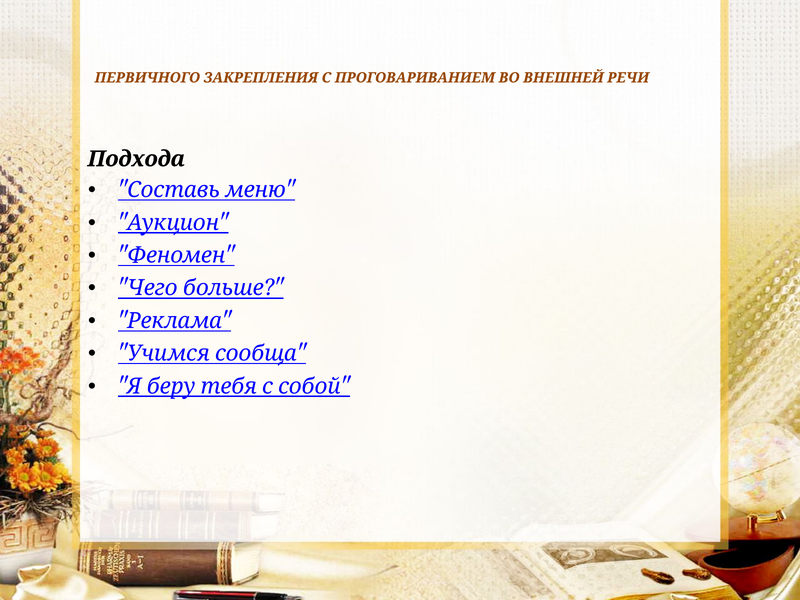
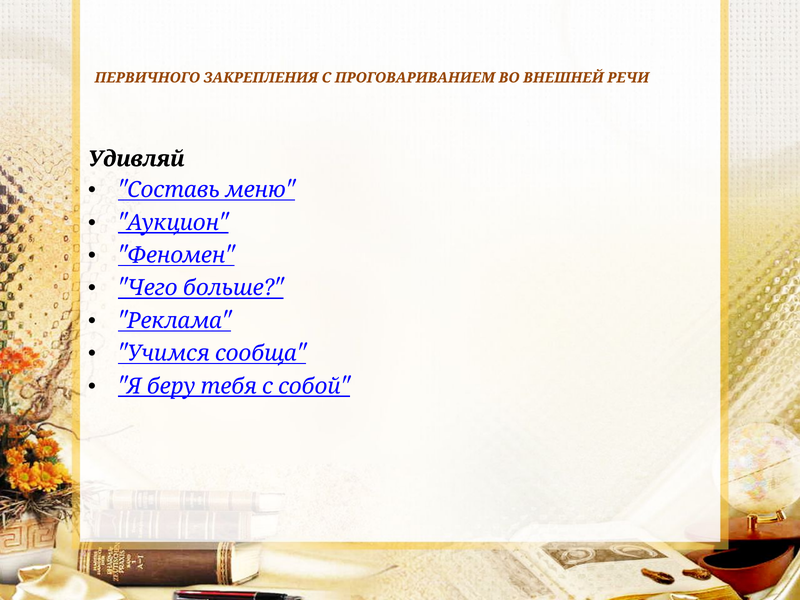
Подхода: Подхода -> Удивляй (136, 159)
